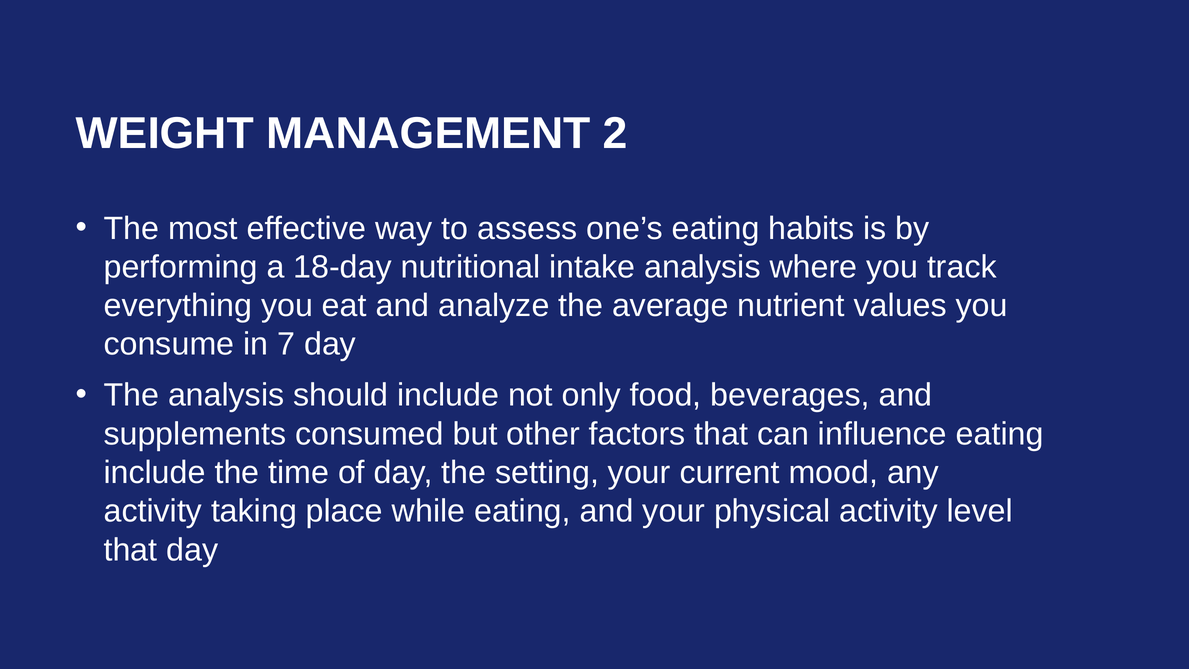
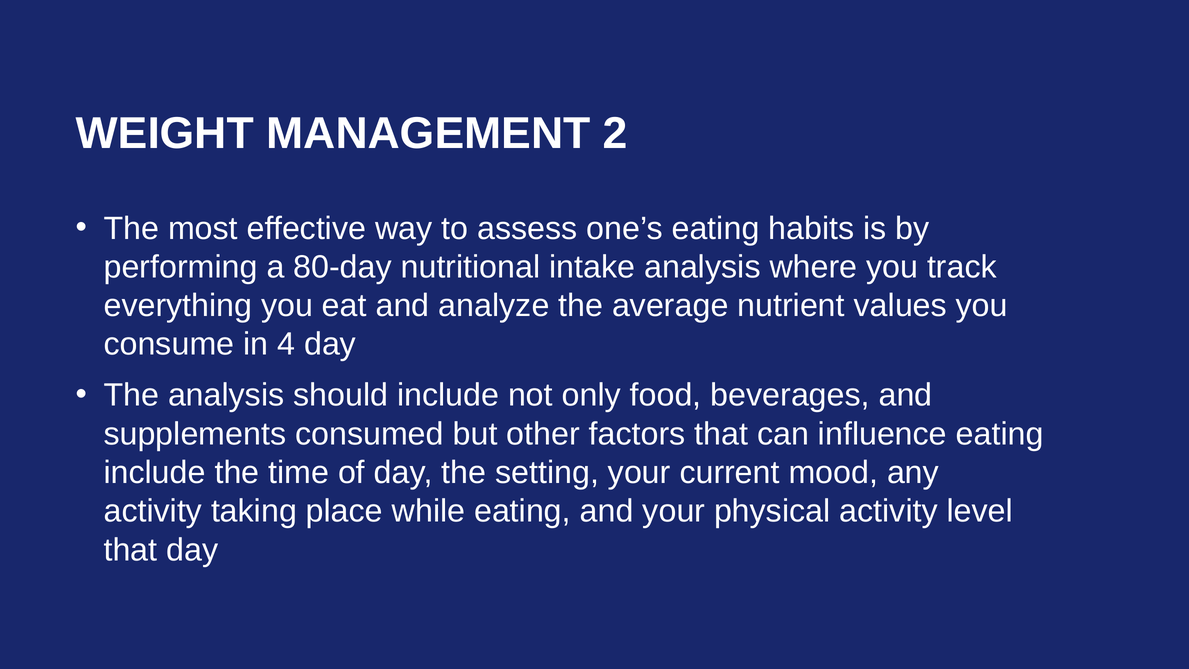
18-day: 18-day -> 80-day (343, 267)
7: 7 -> 4 (286, 344)
